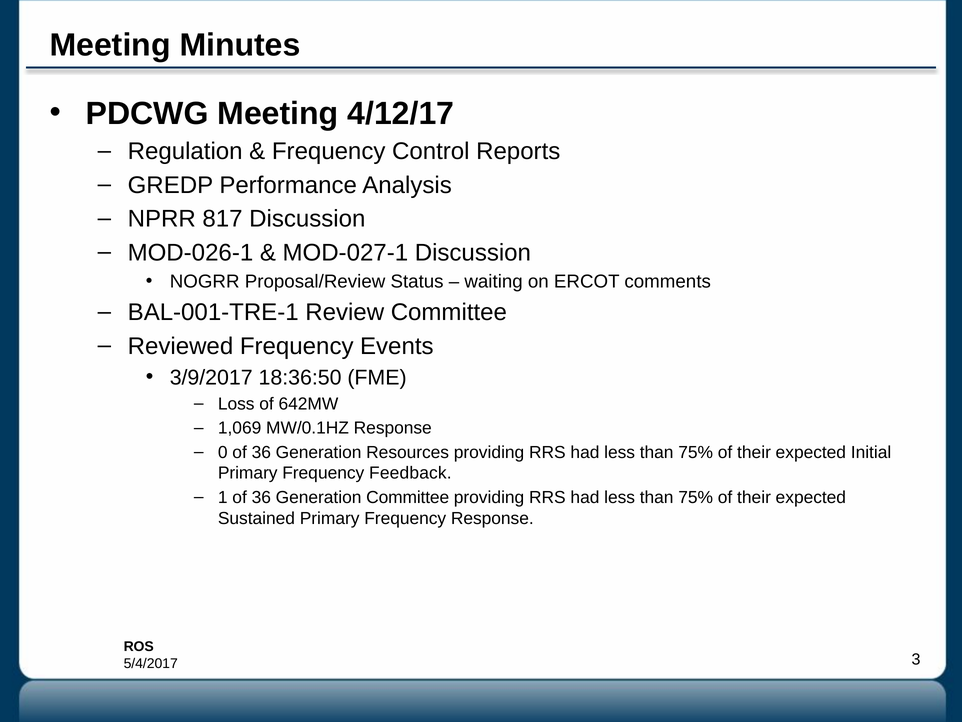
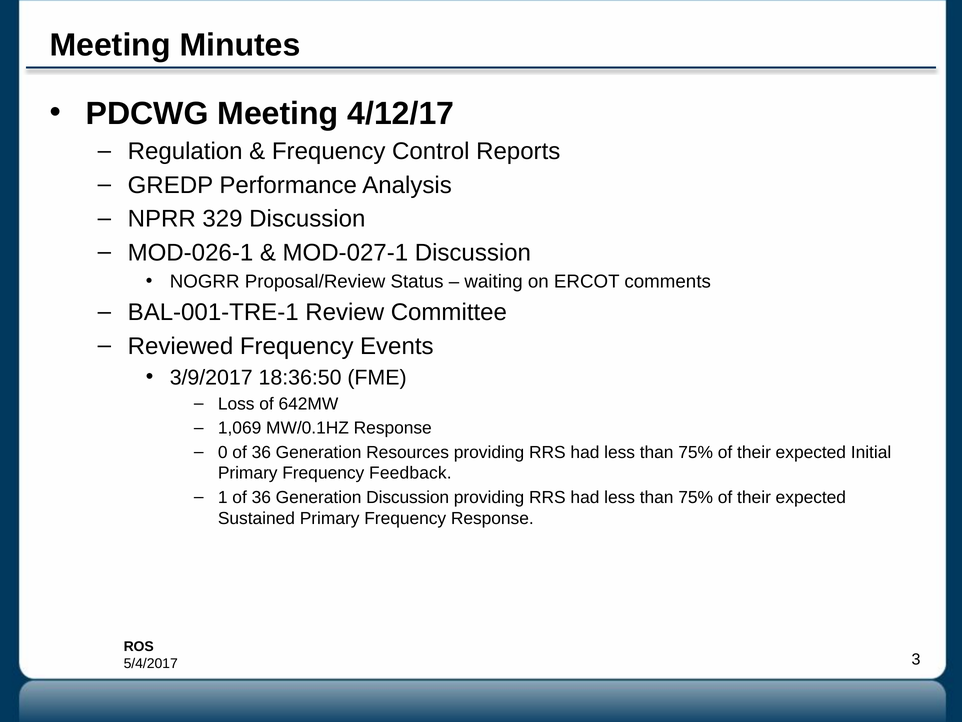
817: 817 -> 329 (223, 219)
Generation Committee: Committee -> Discussion (408, 497)
